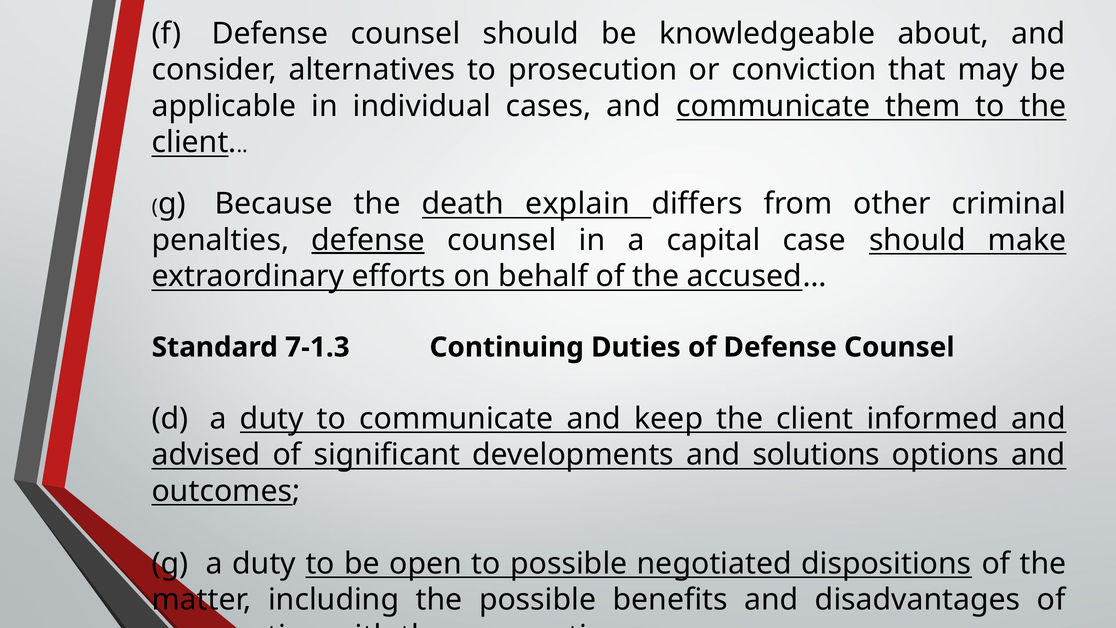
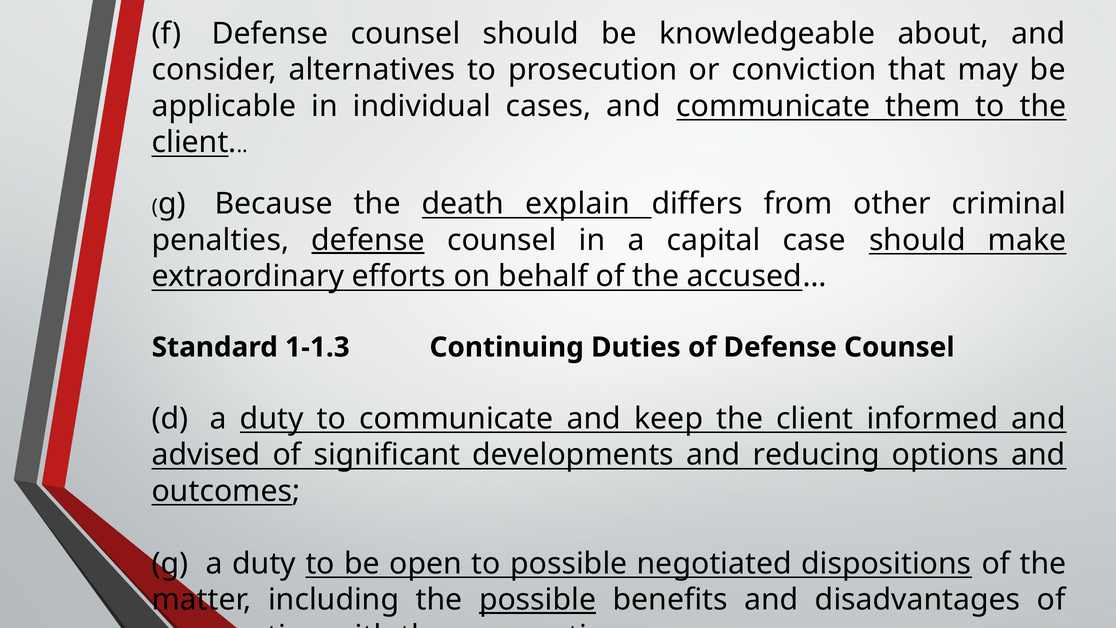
7-1.3: 7-1.3 -> 1-1.3 (317, 347)
solutions: solutions -> reducing (816, 455)
possible underline: none -> present (538, 600)
